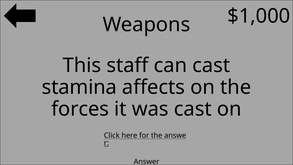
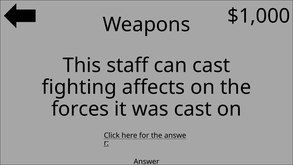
stamina: stamina -> fighting (79, 87)
